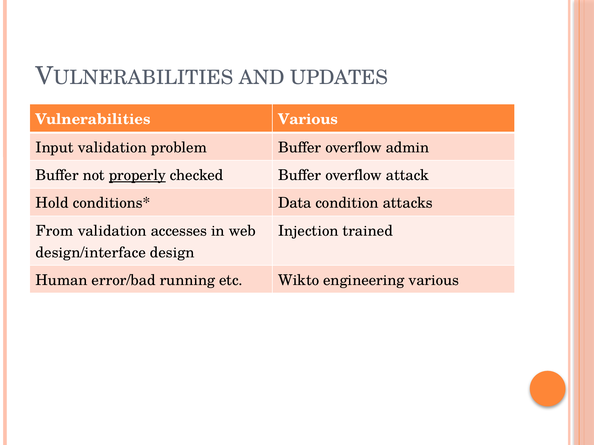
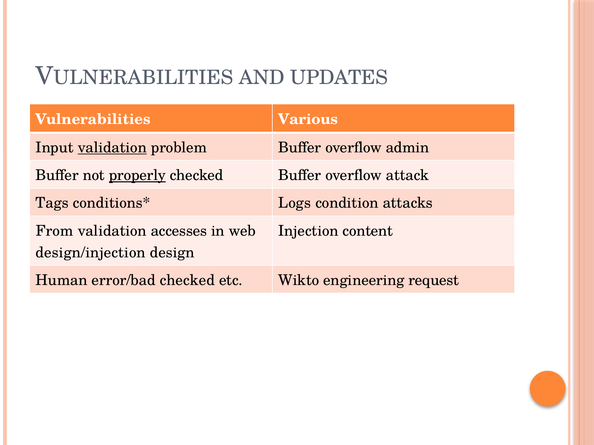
validation underline: none -> present (112, 148)
Hold: Hold -> Tags (52, 203)
Data: Data -> Logs (295, 203)
trained: trained -> content (368, 231)
design/interface: design/interface -> design/injection (91, 253)
error/bad running: running -> checked (187, 281)
engineering various: various -> request (434, 281)
